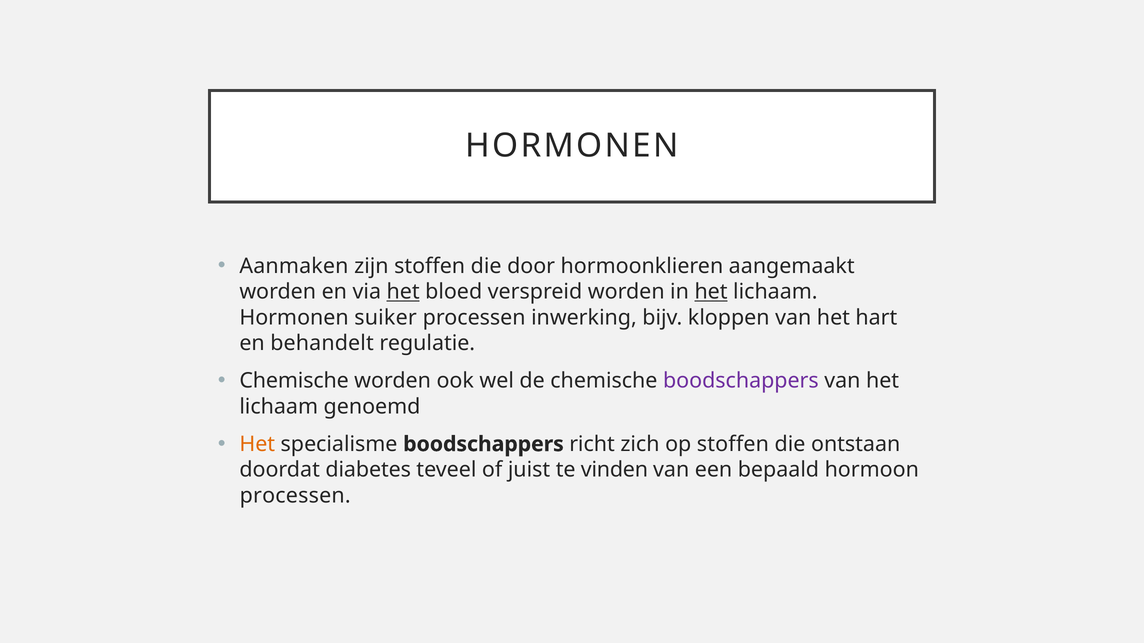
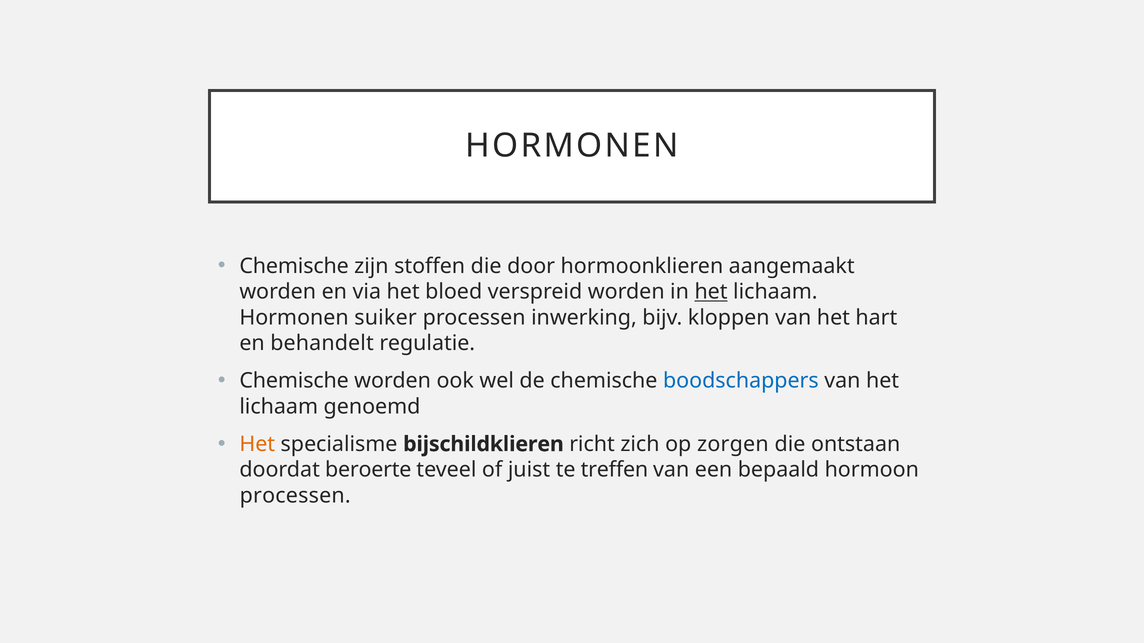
Aanmaken: Aanmaken -> Chemische (294, 266)
het underline: present -> none (403, 292)
boodschappers colour: purple -> blue (741, 381)
specialisme boodschappers: boodschappers -> bijschildklieren (483, 444)
op stoffen: stoffen -> zorgen (733, 444)
diabetes: diabetes -> beroerte (368, 470)
vinden: vinden -> treffen (614, 470)
